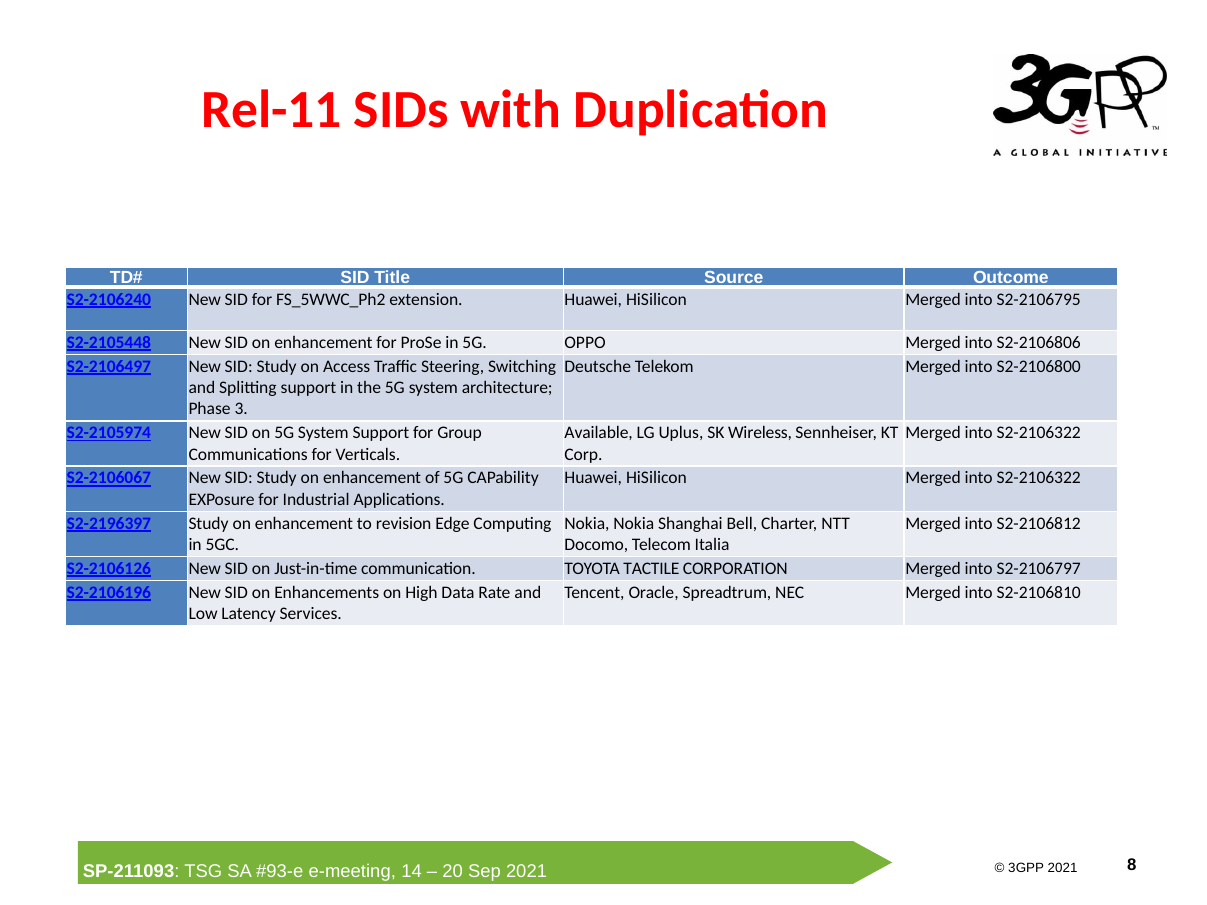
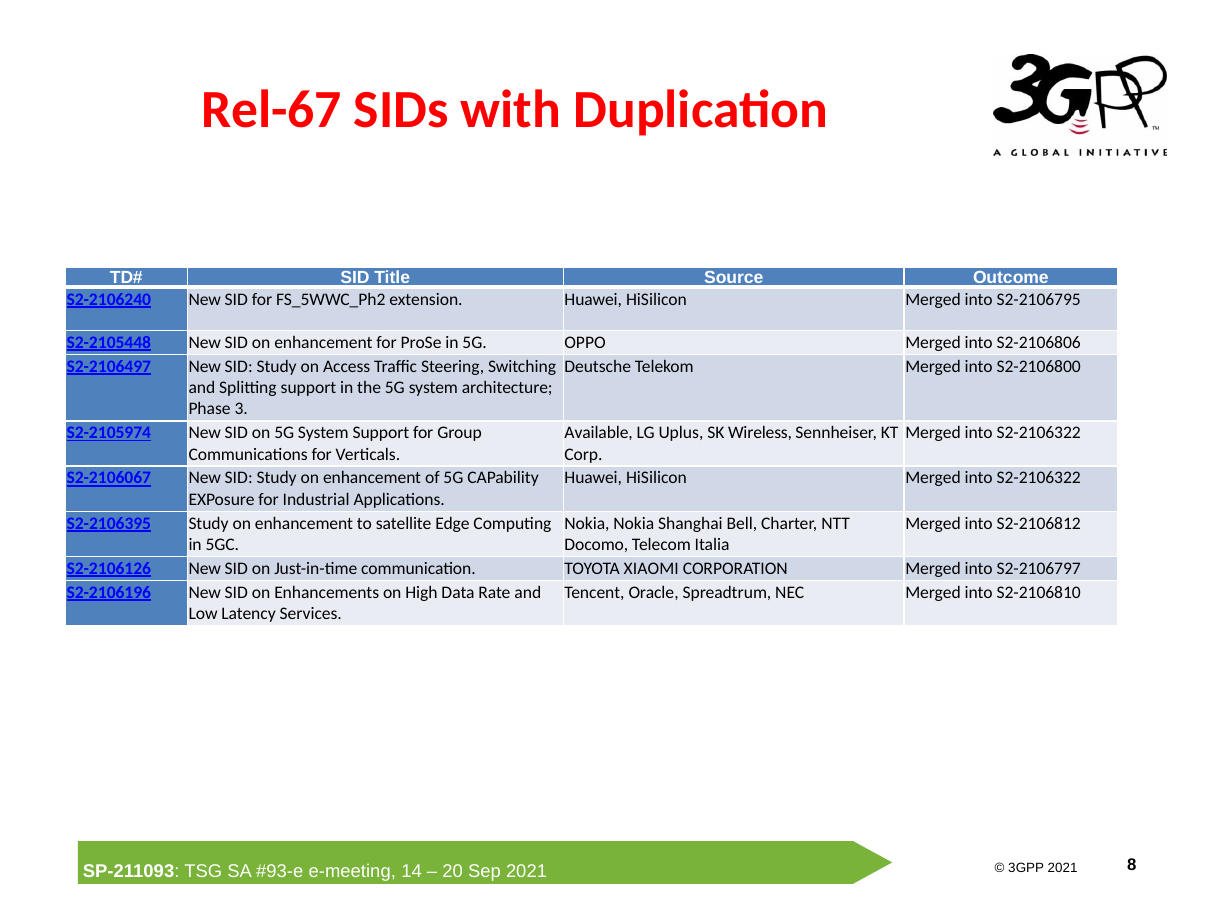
Rel-11: Rel-11 -> Rel-67 (271, 109)
S2-2196397: S2-2196397 -> S2-2106395 (109, 523)
revision: revision -> satellite (404, 523)
TACTILE: TACTILE -> XIAOMI (651, 569)
